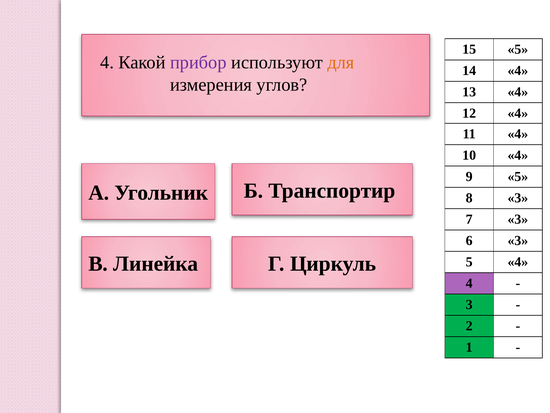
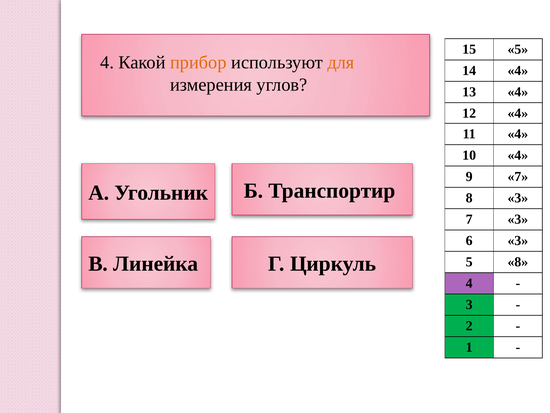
прибор colour: purple -> orange (198, 63)
9 5: 5 -> 7 (518, 176)
5 4: 4 -> 8 (518, 262)
